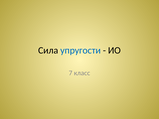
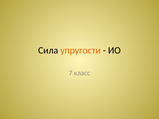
упругости colour: blue -> orange (81, 51)
